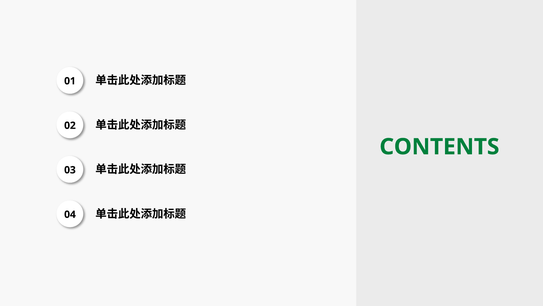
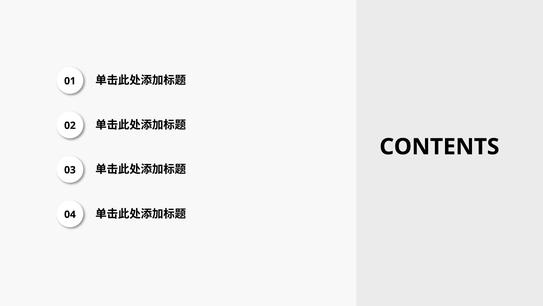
CONTENTS colour: green -> black (439, 147)
